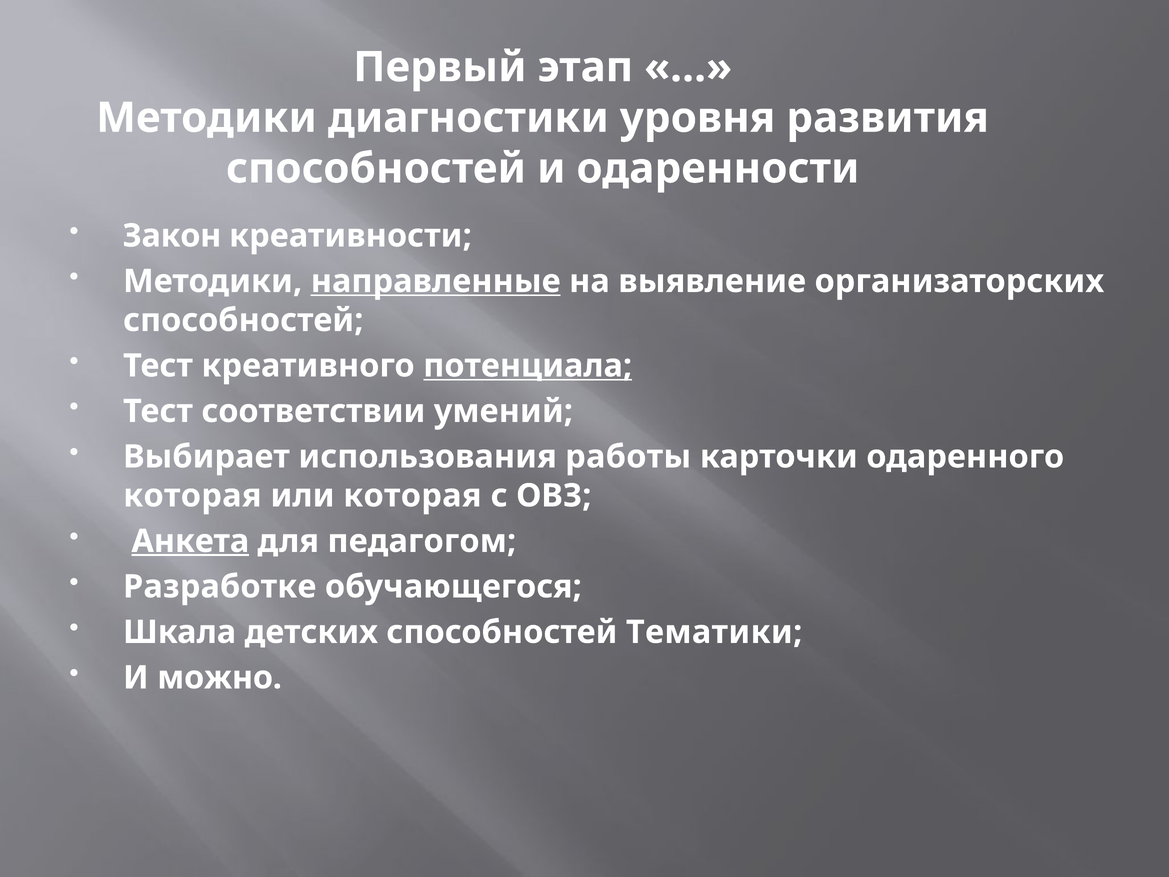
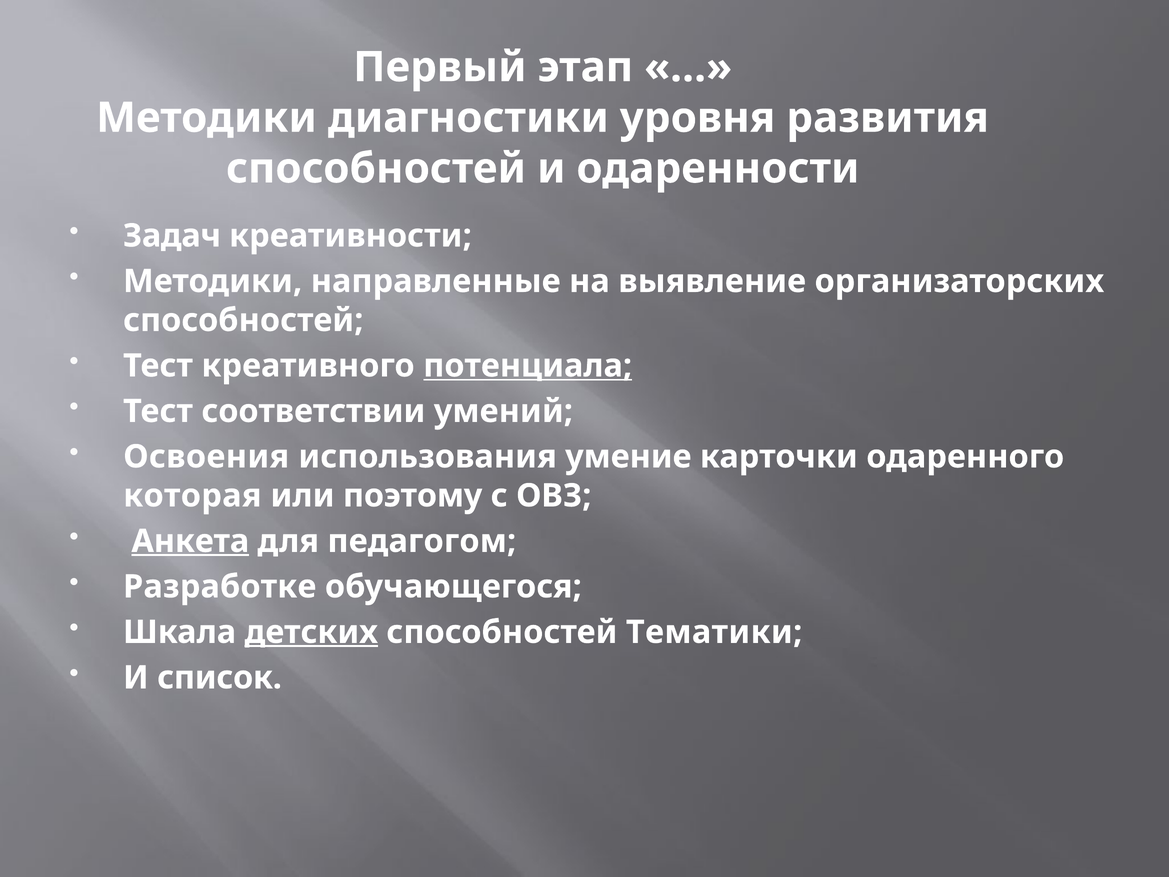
Закон: Закон -> Задач (172, 236)
направленные underline: present -> none (436, 281)
Выбирает: Выбирает -> Освоения (206, 457)
работы: работы -> умение (628, 457)
или которая: которая -> поэтому (413, 496)
детских underline: none -> present (311, 632)
можно: можно -> список (220, 677)
